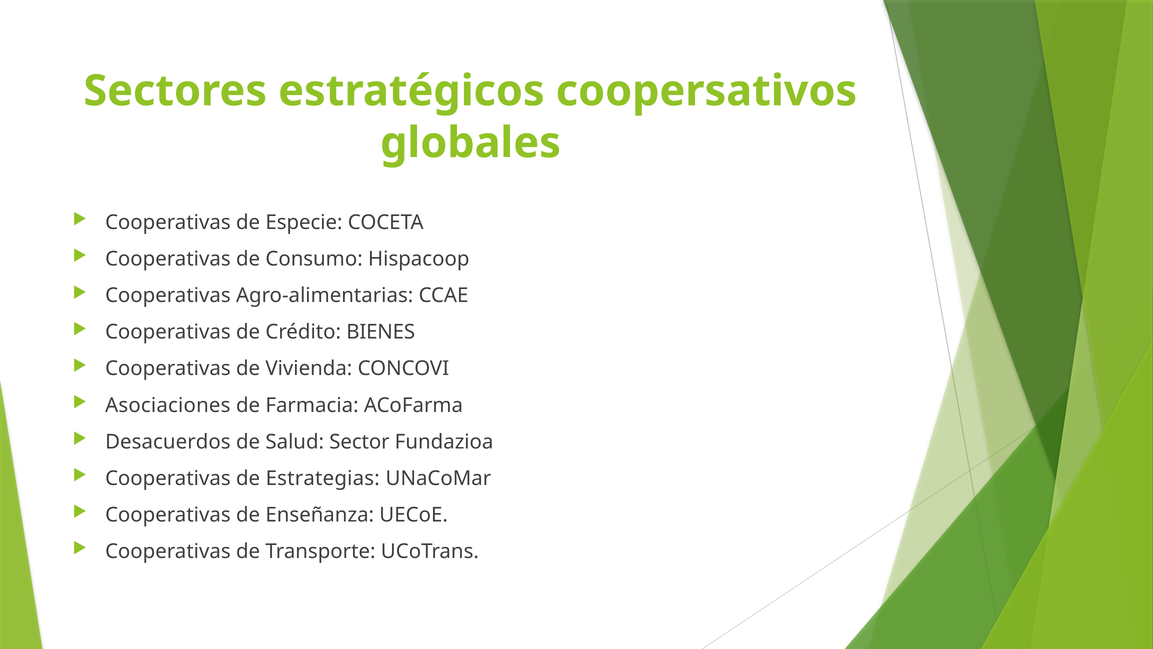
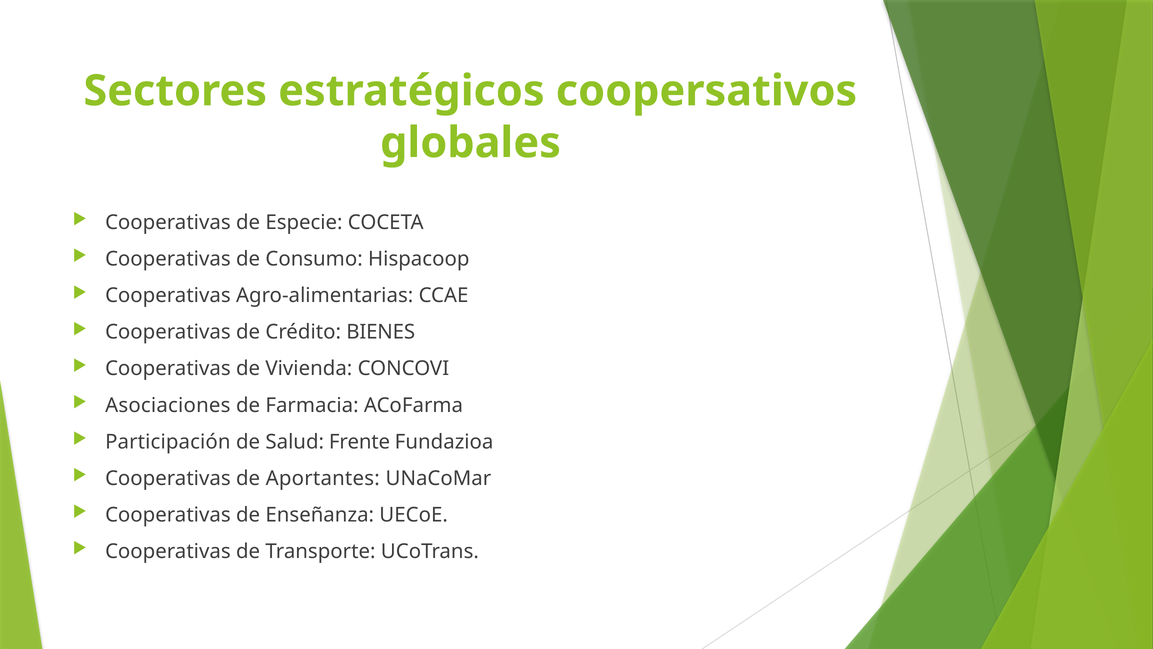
Desacuerdos: Desacuerdos -> Participación (168, 442)
Sector: Sector -> Frente (360, 442)
Estrategias: Estrategias -> Aportantes (323, 478)
